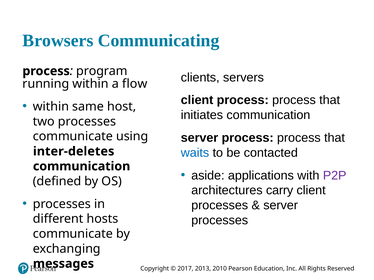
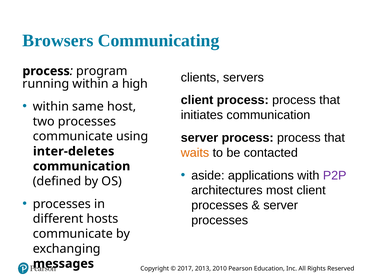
flow: flow -> high (135, 84)
waits colour: blue -> orange (195, 153)
carry: carry -> most (280, 191)
